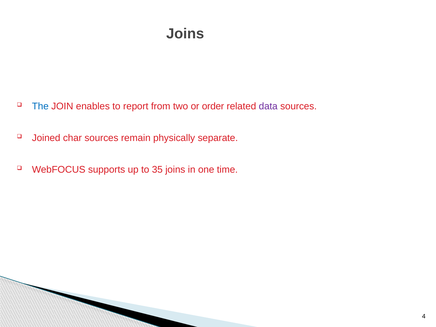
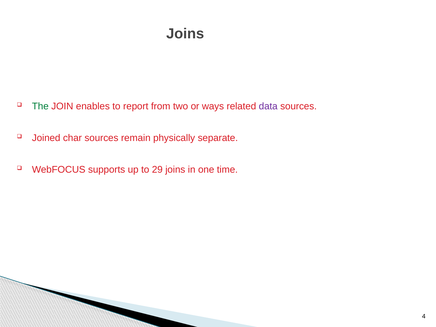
The colour: blue -> green (40, 106)
order: order -> ways (213, 106)
35: 35 -> 29 (157, 170)
